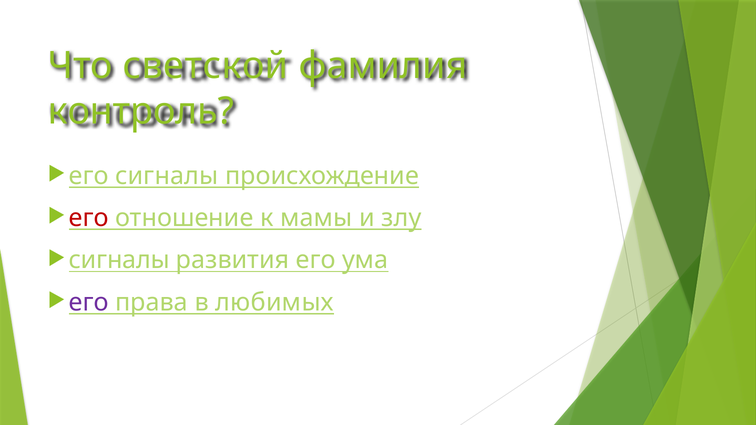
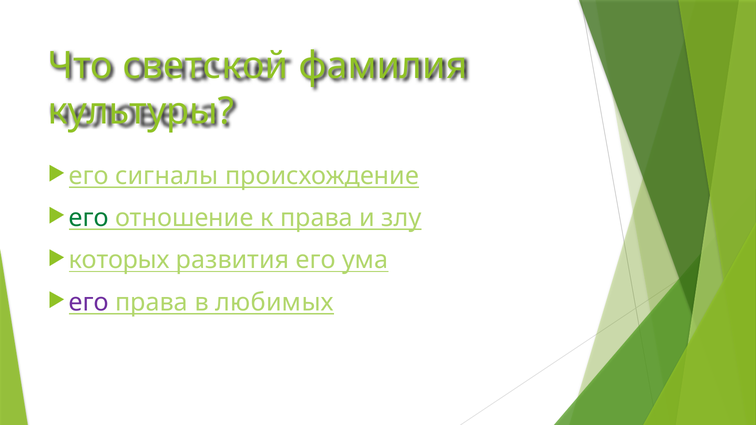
контроль: контроль -> культуры (141, 111)
его colour: red -> green (89, 218)
к мамы: мамы -> права (316, 218)
сигналы: сигналы -> которых (119, 260)
